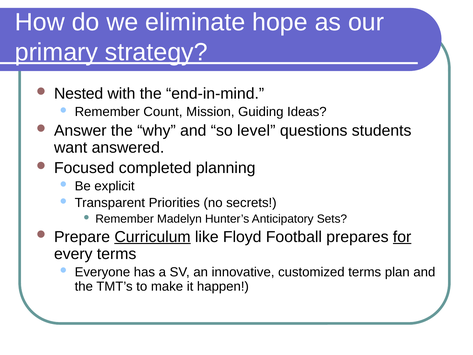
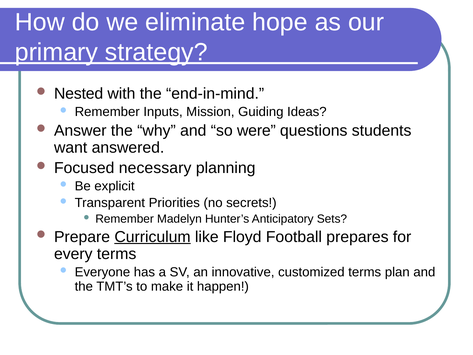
Count: Count -> Inputs (163, 112)
level: level -> were (256, 131)
completed: completed -> necessary (155, 168)
for underline: present -> none (402, 237)
